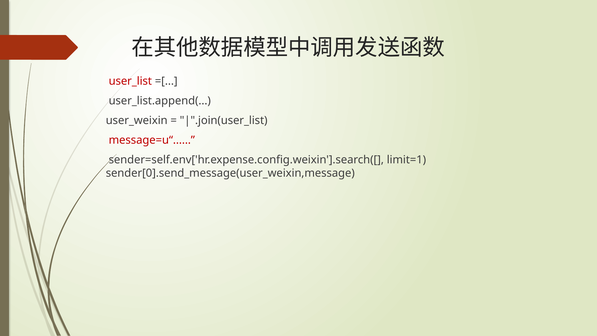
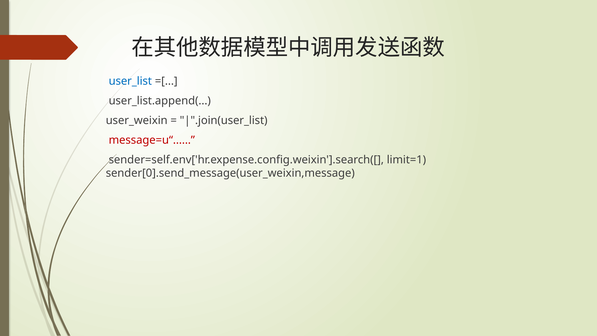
user_list colour: red -> blue (130, 81)
